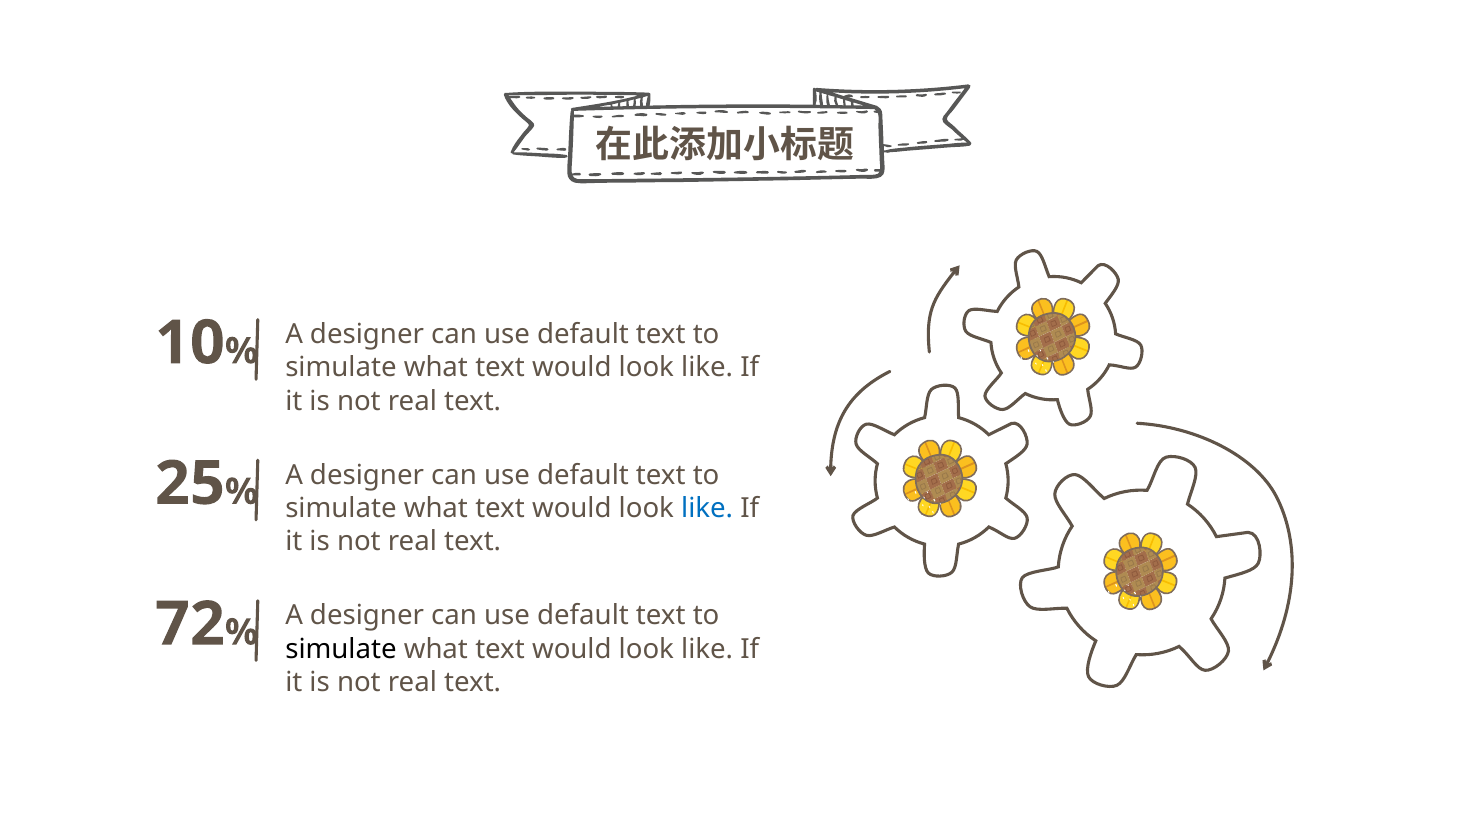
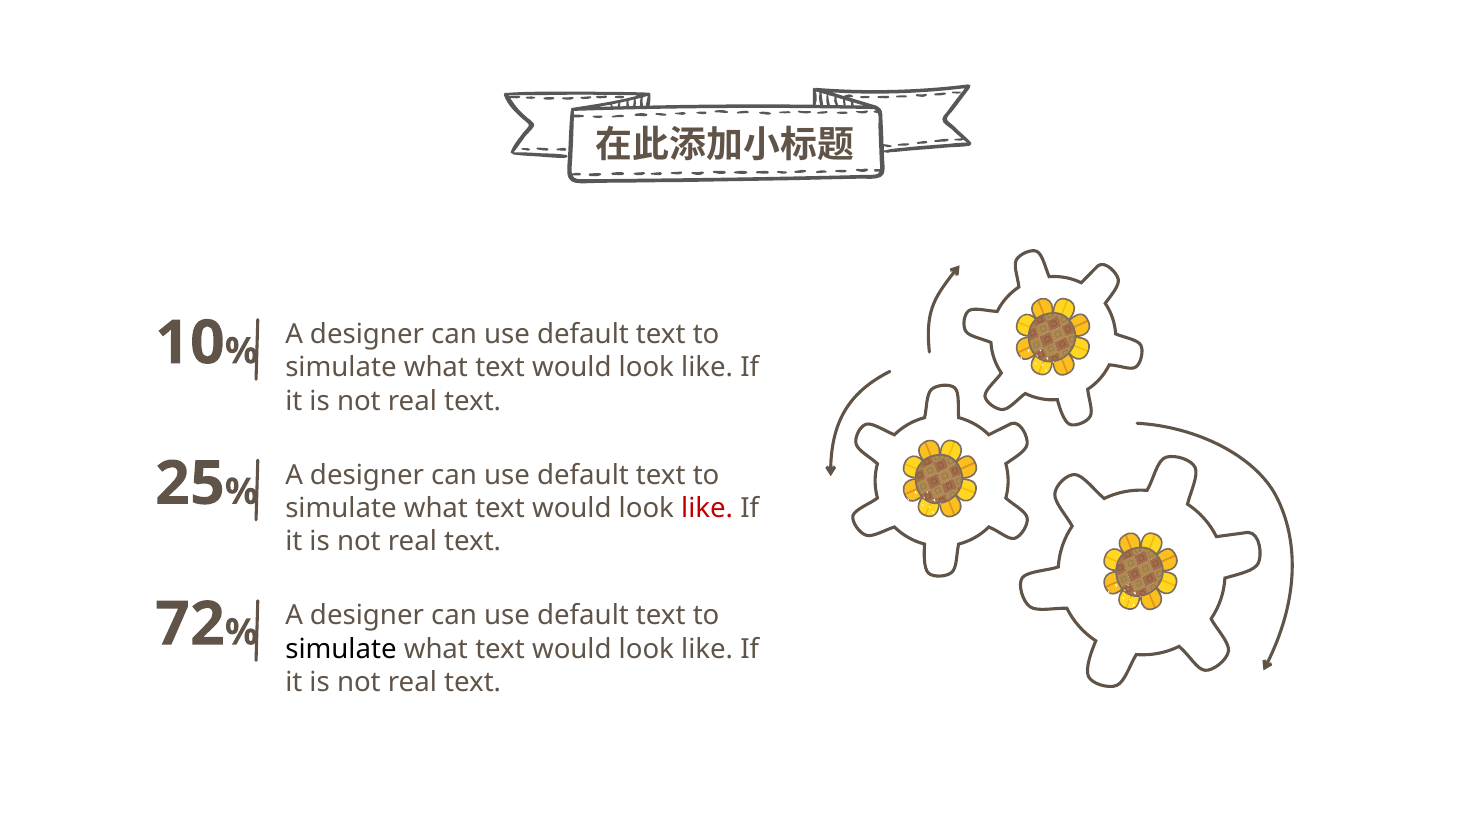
like colour: blue -> red (707, 508)
